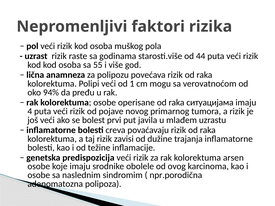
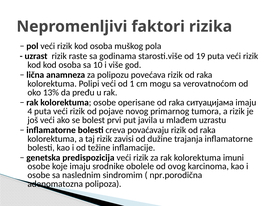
44: 44 -> 19 (201, 56)
55: 55 -> 10 (98, 65)
94%: 94% -> 13% (51, 93)
arsen: arsen -> imuni (233, 158)
